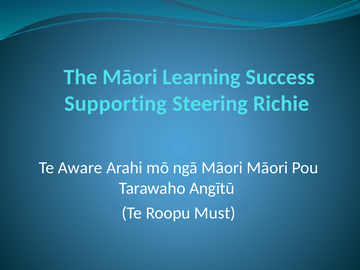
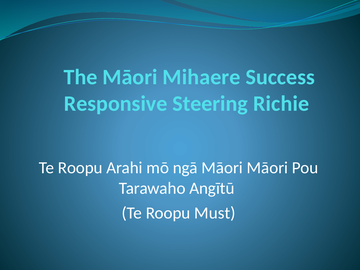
Learning: Learning -> Mihaere (201, 77)
Supporting: Supporting -> Responsive (116, 104)
Aware: Aware -> Roopu (80, 168)
